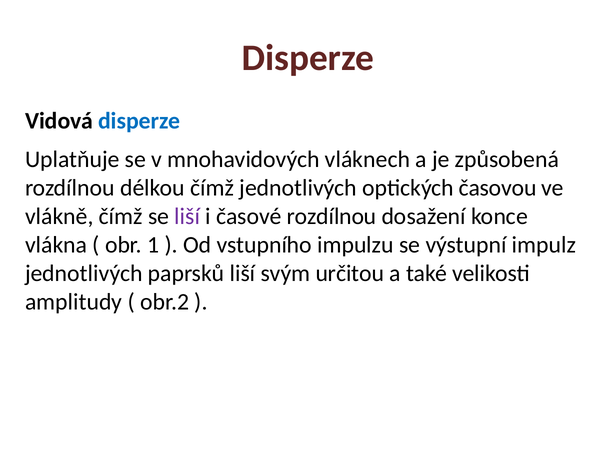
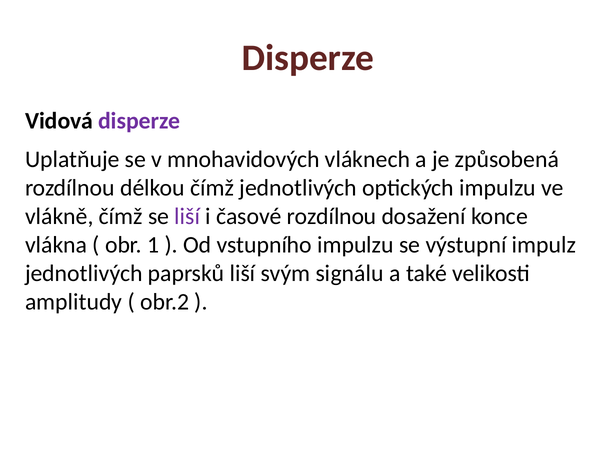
disperze colour: blue -> purple (139, 121)
optických časovou: časovou -> impulzu (498, 188)
určitou: určitou -> signálu (350, 274)
